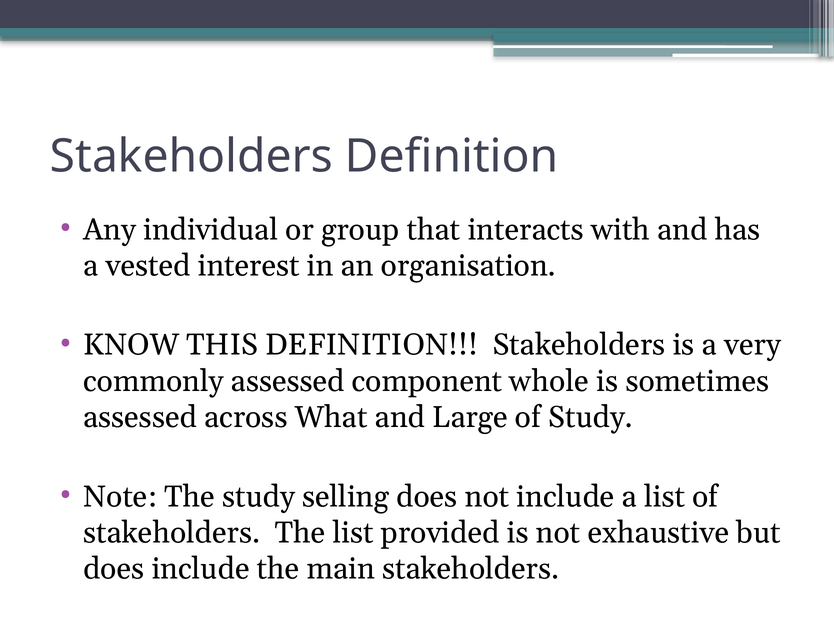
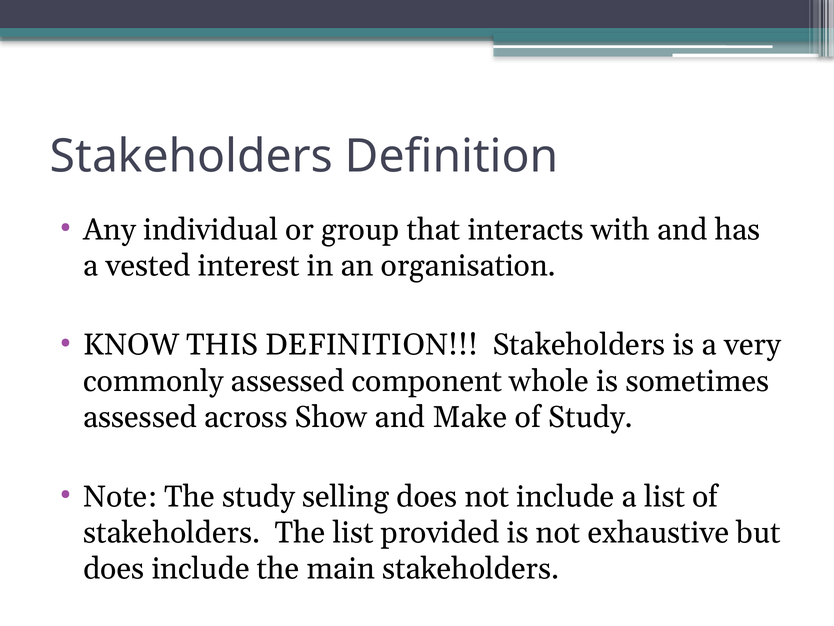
What: What -> Show (331, 417)
Large: Large -> Make (470, 417)
